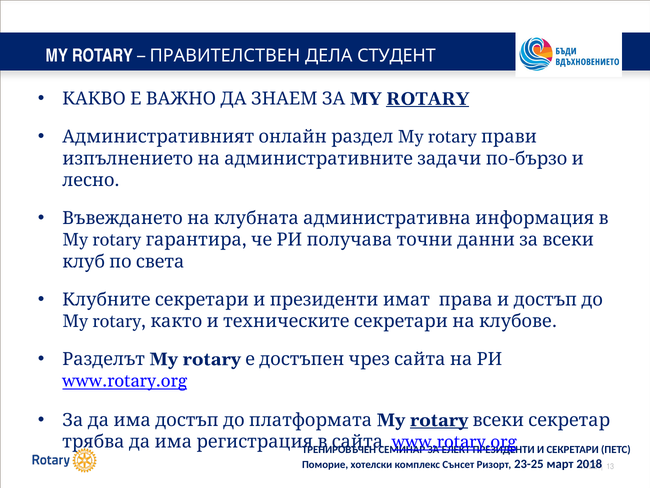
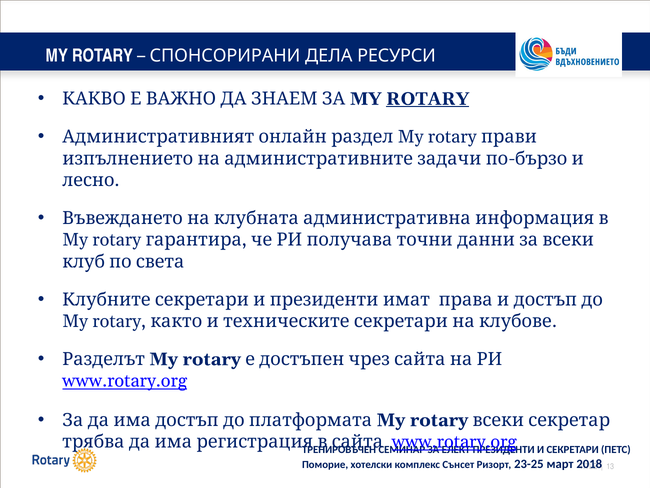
ПРАВИТЕЛСТВЕН: ПРАВИТЕЛСТВЕН -> СПОНСОРИРАНИ (225, 56)
СТУДЕНТ: СТУДЕНТ -> РЕСУРСИ (396, 56)
rotary underline: present -> none (439, 420)
